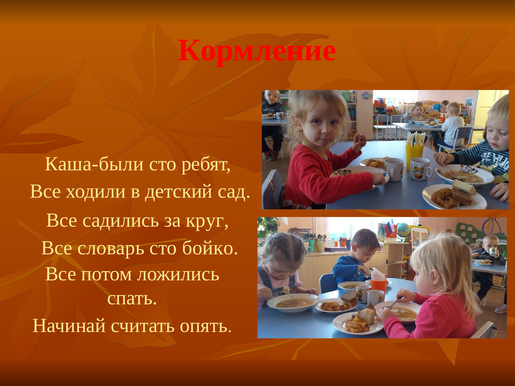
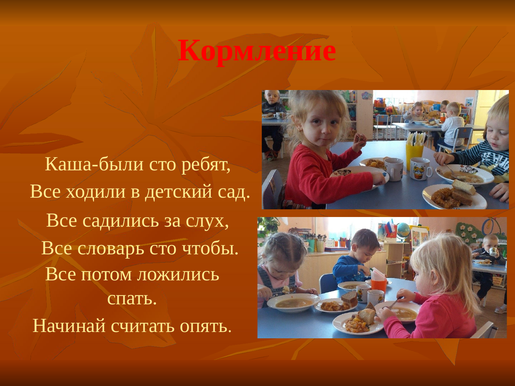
круг: круг -> слух (208, 220)
бойко: бойко -> чтобы (210, 248)
